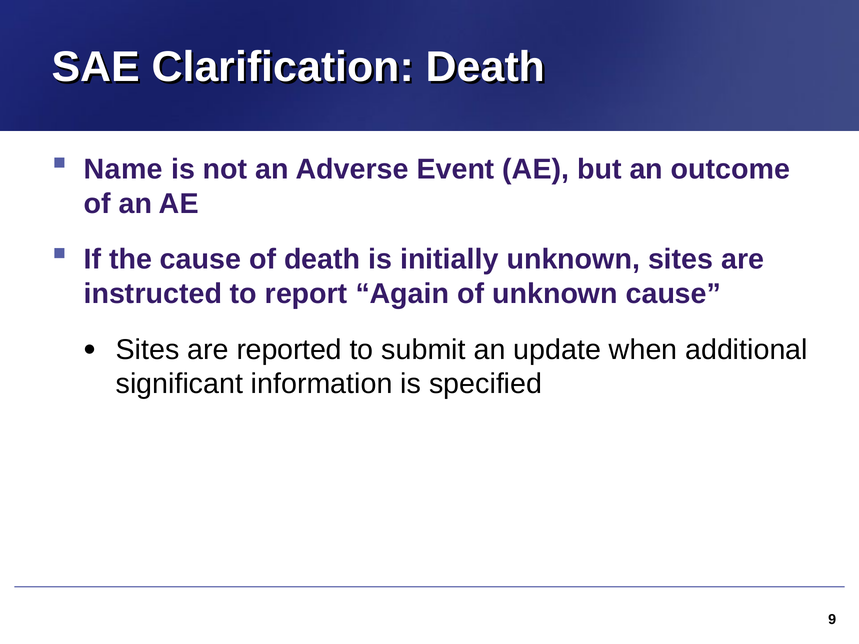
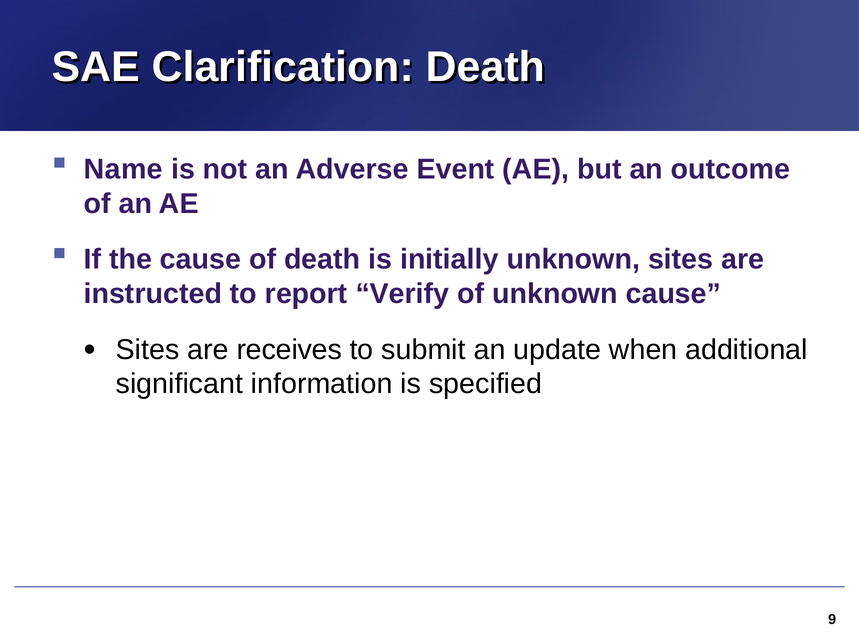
Again: Again -> Verify (402, 294)
reported: reported -> receives (289, 350)
